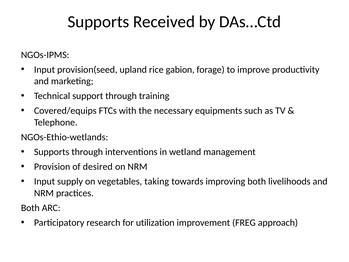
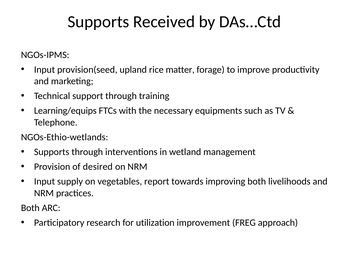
gabion: gabion -> matter (180, 70)
Covered/equips: Covered/equips -> Learning/equips (65, 111)
taking: taking -> report (157, 181)
